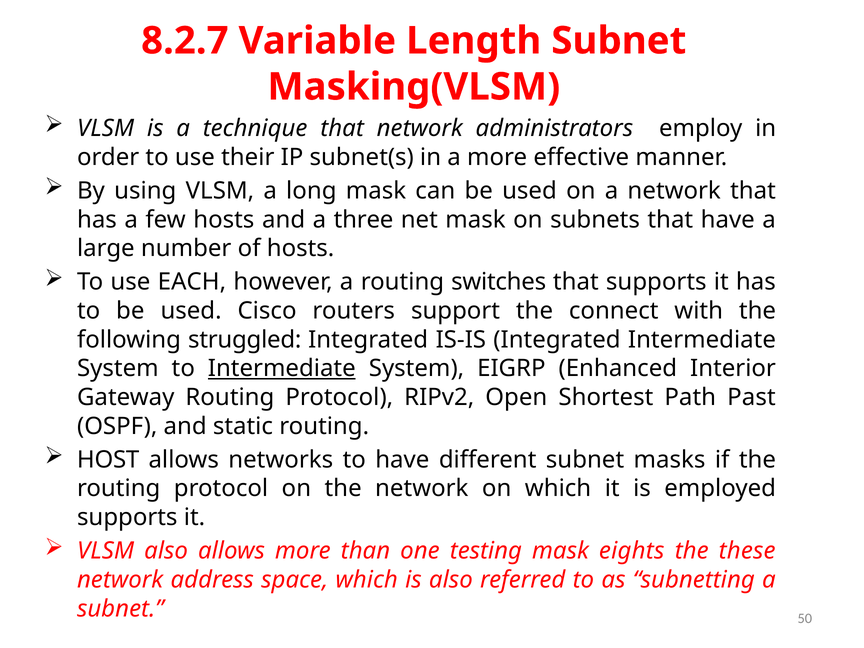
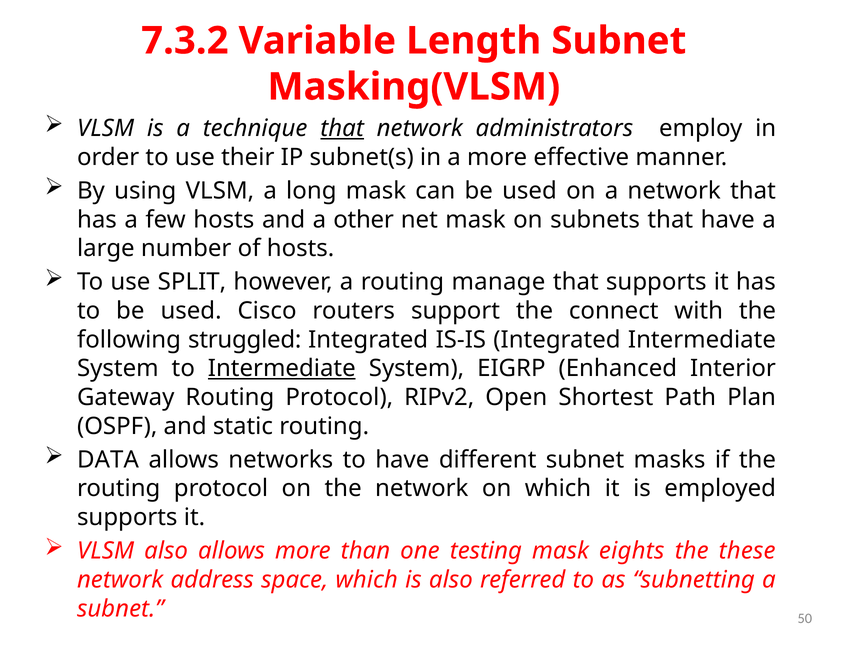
8.2.7: 8.2.7 -> 7.3.2 (185, 41)
that underline: none -> present (342, 128)
three: three -> other (364, 220)
EACH: EACH -> SPLIT (192, 282)
switches: switches -> manage (498, 282)
Past: Past -> Plan (752, 397)
HOST: HOST -> DATA (108, 460)
